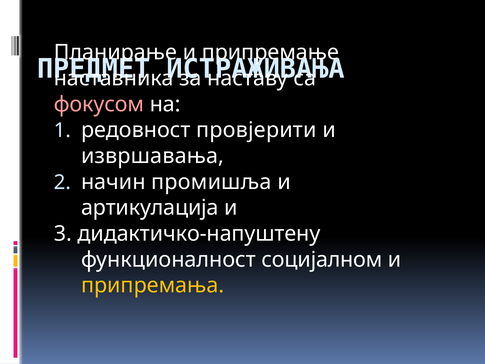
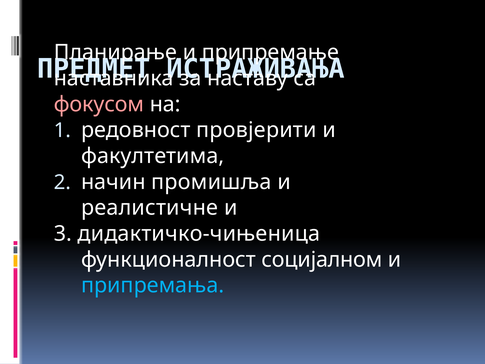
извршавања: извршавања -> факултетима (153, 156)
артикулација: артикулација -> реалистичне (150, 208)
дидактичко-напуштену: дидактичко-напуштену -> дидактичко-чињеница (199, 234)
припремања colour: yellow -> light blue (153, 285)
